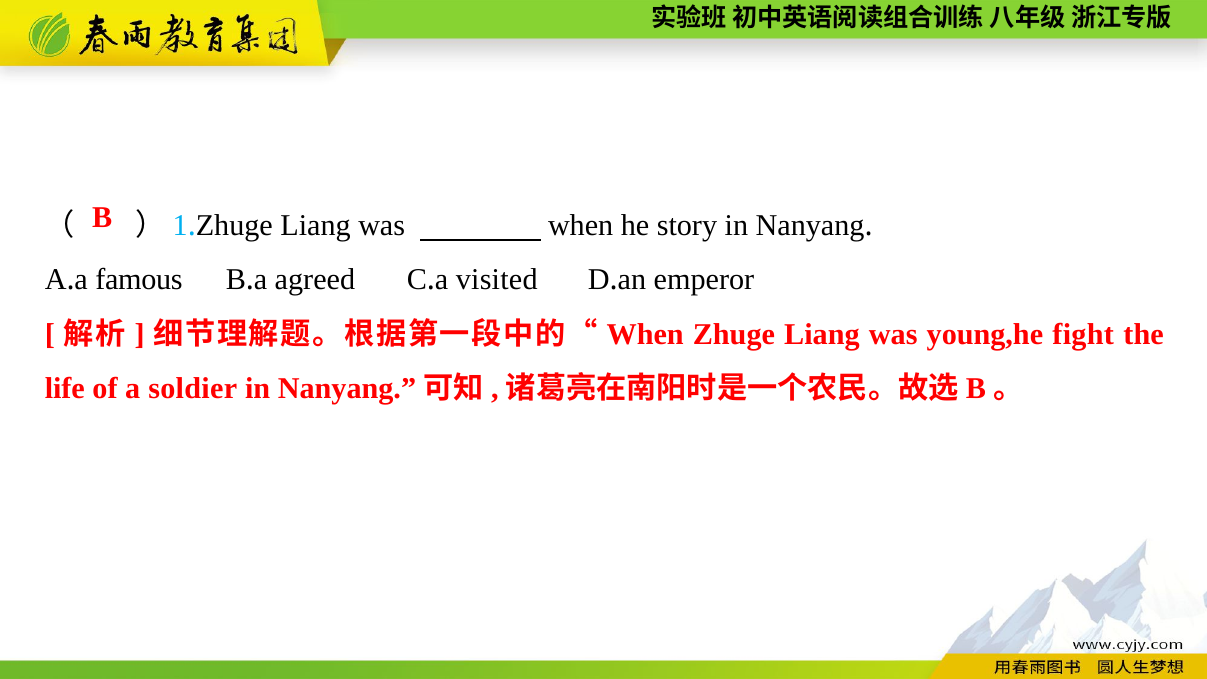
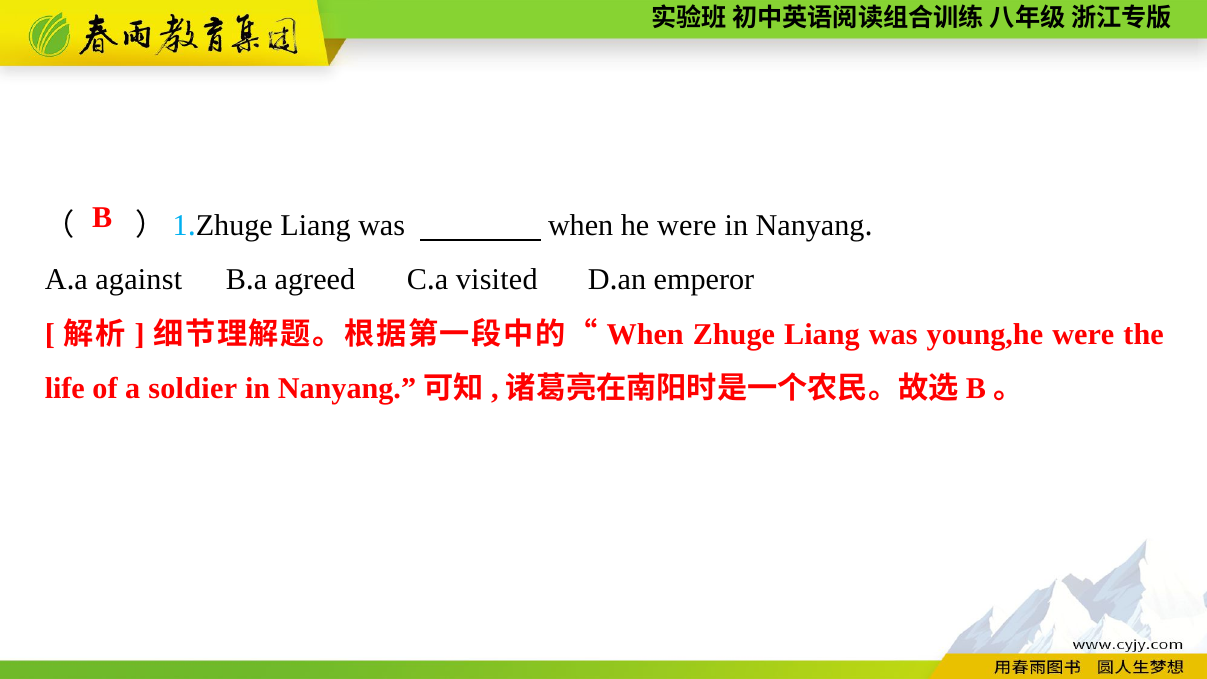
he story: story -> were (687, 226)
famous: famous -> against (139, 280)
young,he fight: fight -> were (1083, 335)
